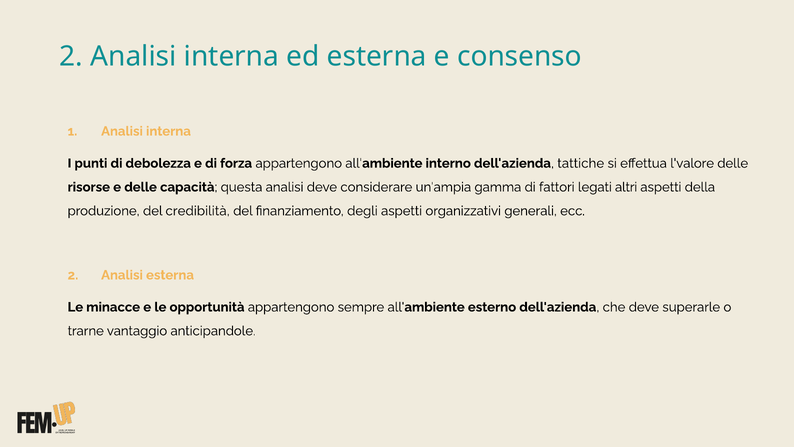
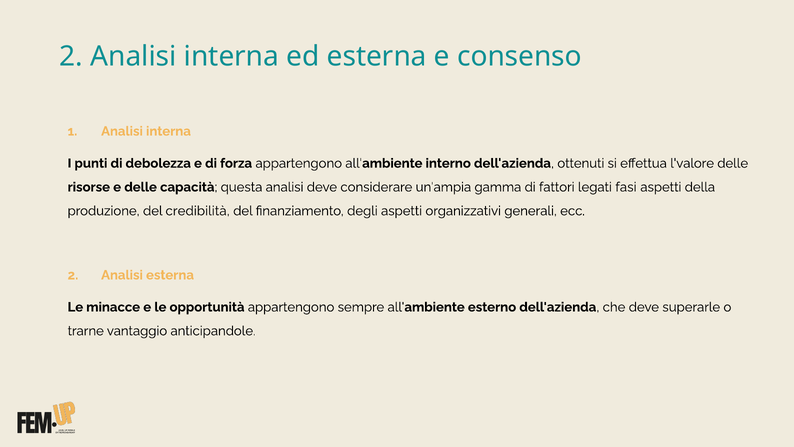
tattiche: tattiche -> ottenuti (581, 163)
altri: altri -> fasi (626, 187)
